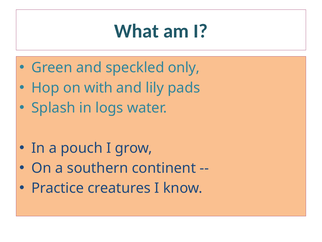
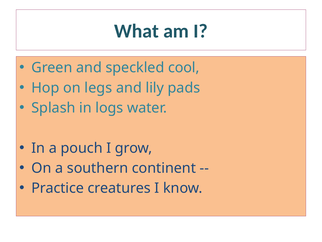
only: only -> cool (184, 68)
with: with -> legs (98, 88)
